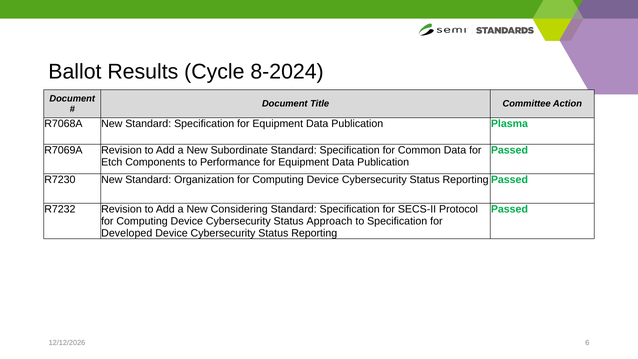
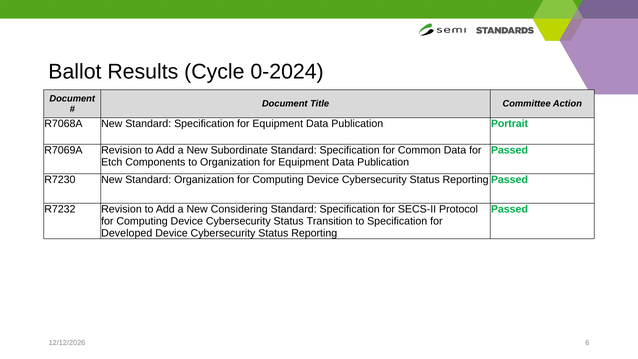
8-2024: 8-2024 -> 0-2024 (287, 72)
Plasma: Plasma -> Portrait (509, 124)
to Performance: Performance -> Organization (230, 162)
Approach: Approach -> Transition (330, 221)
